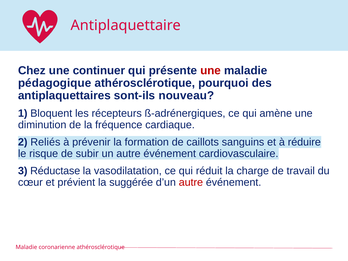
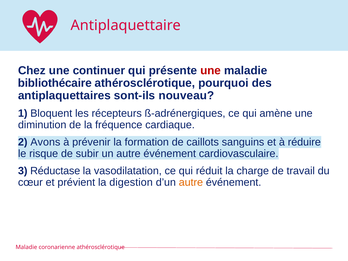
pédagogique: pédagogique -> bibliothécaire (55, 83)
Reliés: Reliés -> Avons (45, 142)
suggérée: suggérée -> digestion (131, 182)
autre colour: red -> orange (191, 182)
